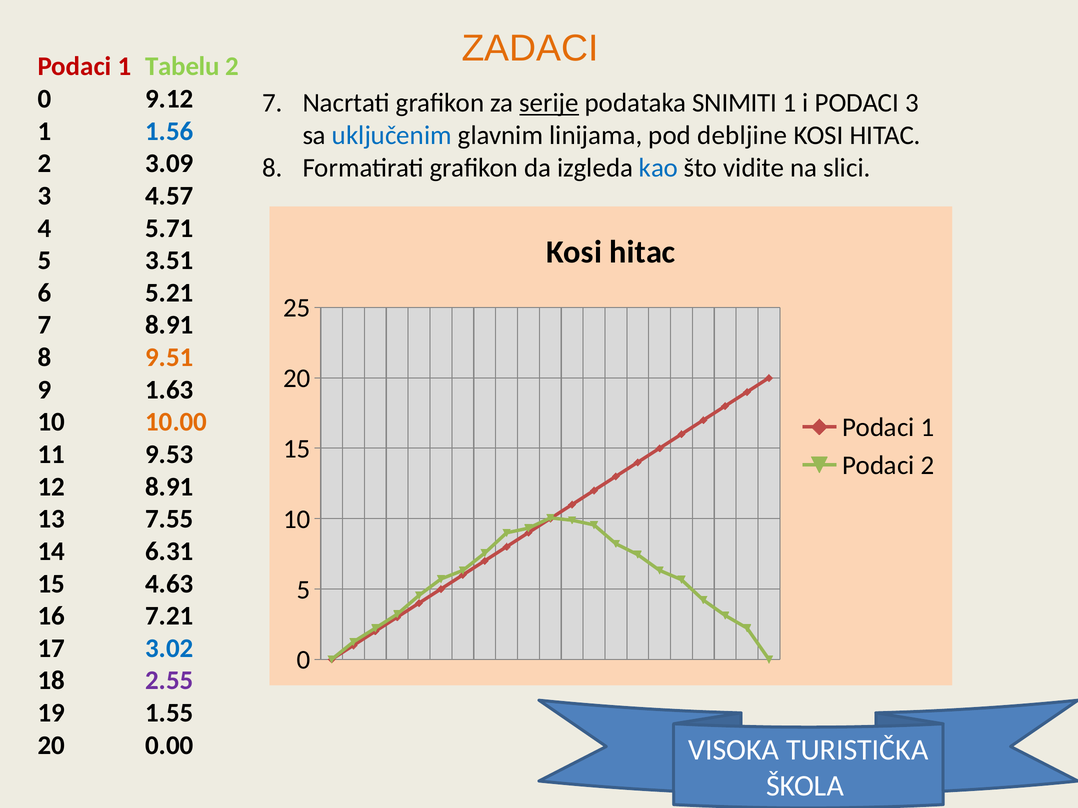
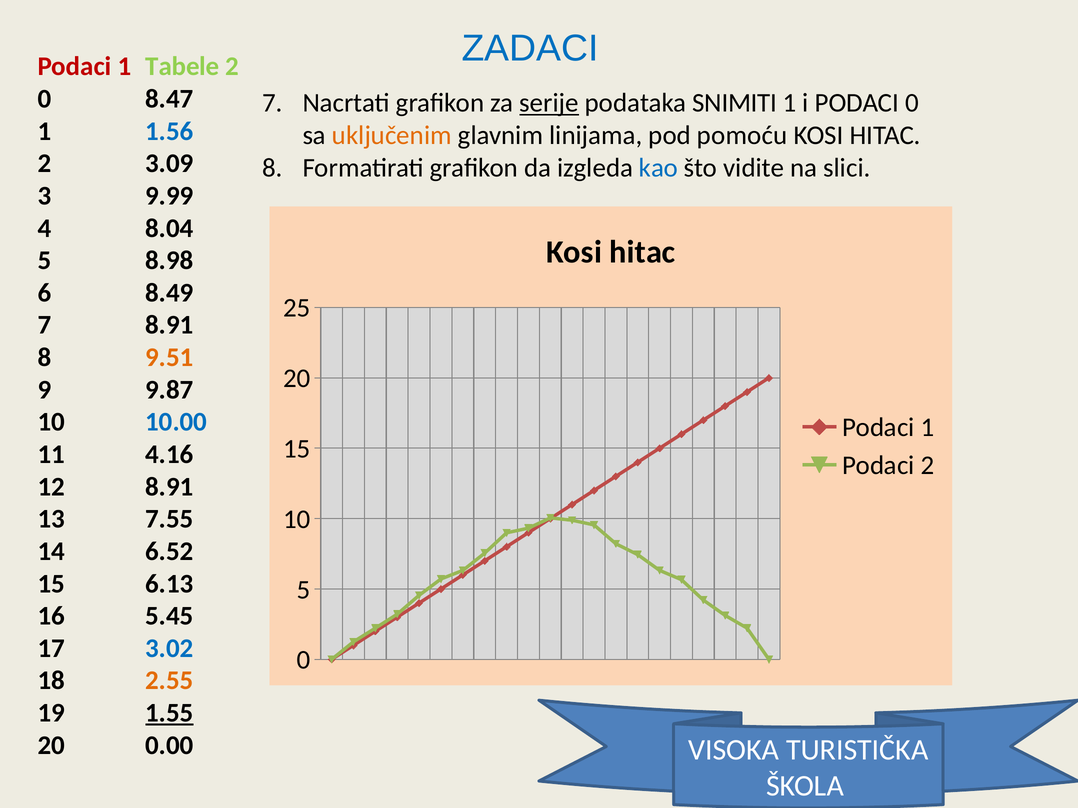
ZADACI colour: orange -> blue (530, 48)
Tabelu: Tabelu -> Tabele (182, 67)
9.12: 9.12 -> 8.47 (169, 99)
PODACI 3: 3 -> 0 (912, 103)
uključenim colour: blue -> orange (392, 135)
debljine: debljine -> pomoću (742, 135)
4.57: 4.57 -> 9.99 (169, 196)
5.71: 5.71 -> 8.04 (169, 228)
3.51: 3.51 -> 8.98 (169, 261)
5.21: 5.21 -> 8.49 (169, 293)
1.63: 1.63 -> 9.87 (169, 390)
10.00 colour: orange -> blue (176, 422)
9.53: 9.53 -> 4.16 (169, 455)
6.31: 6.31 -> 6.52 (169, 552)
4.63: 4.63 -> 6.13 (169, 584)
7.21: 7.21 -> 5.45 (169, 616)
2.55 colour: purple -> orange (169, 681)
1.55 underline: none -> present (169, 713)
